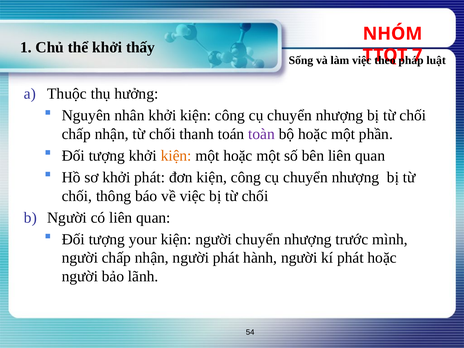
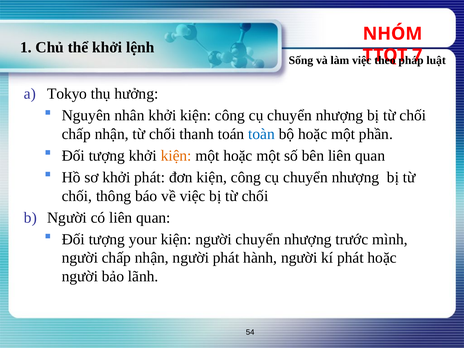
thấy: thấy -> lệnh (140, 47)
Thuộc: Thuộc -> Tokyo (67, 94)
toàn colour: purple -> blue (262, 134)
